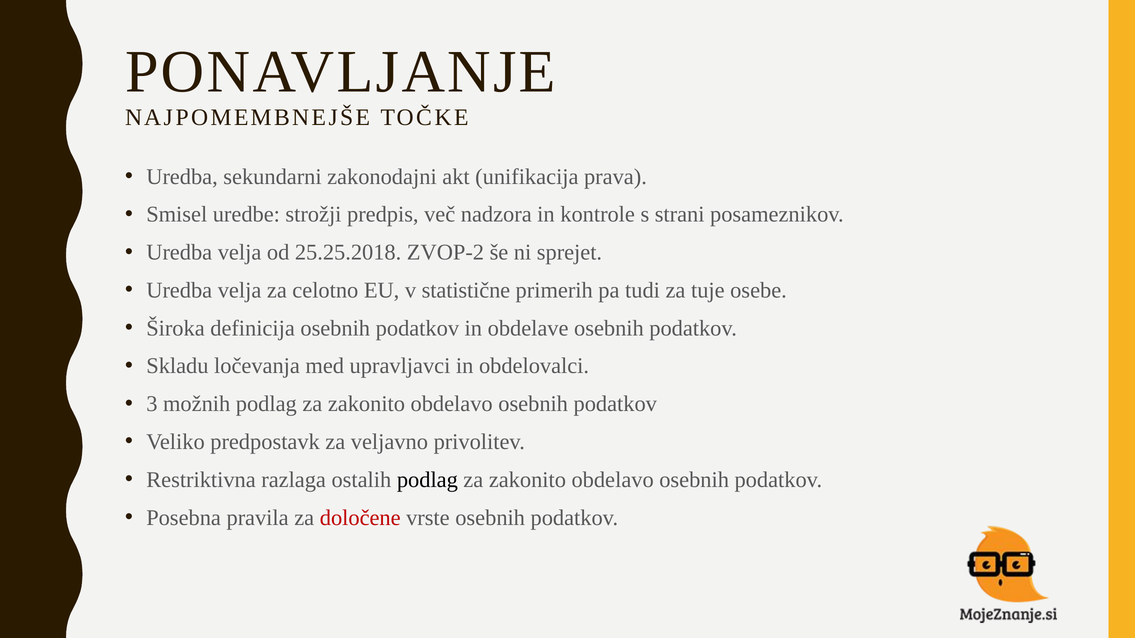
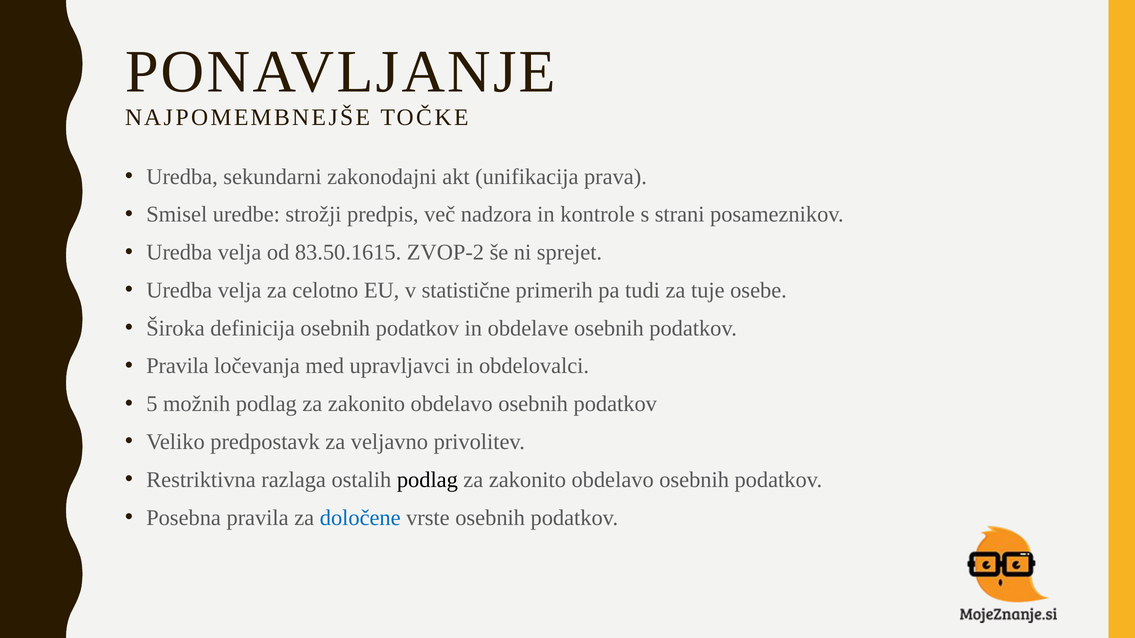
25.25.2018: 25.25.2018 -> 83.50.1615 (348, 253)
Skladu: Skladu -> Pravila (177, 366)
3: 3 -> 5 (152, 404)
določene colour: red -> blue (360, 518)
